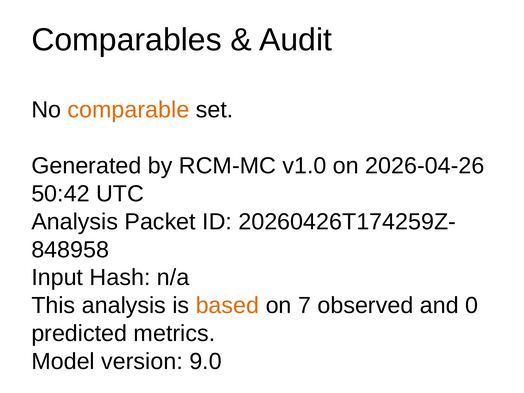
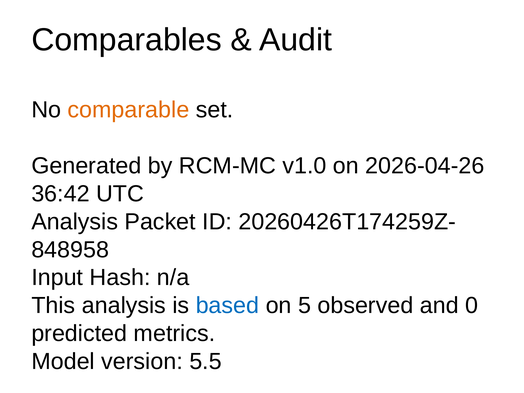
50:42: 50:42 -> 36:42 (60, 194)
based colour: orange -> blue (227, 306)
7: 7 -> 5 (305, 306)
9.0: 9.0 -> 5.5 (206, 361)
